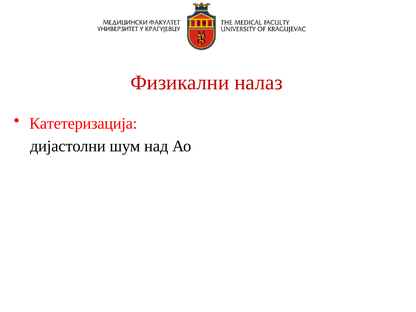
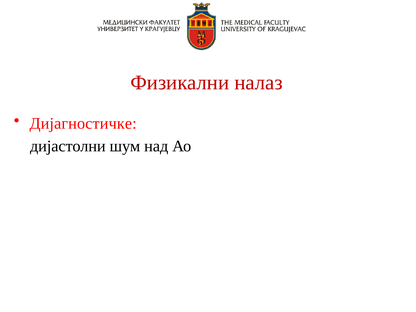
Катетеризација: Катетеризација -> Дијагностичке (83, 123)
